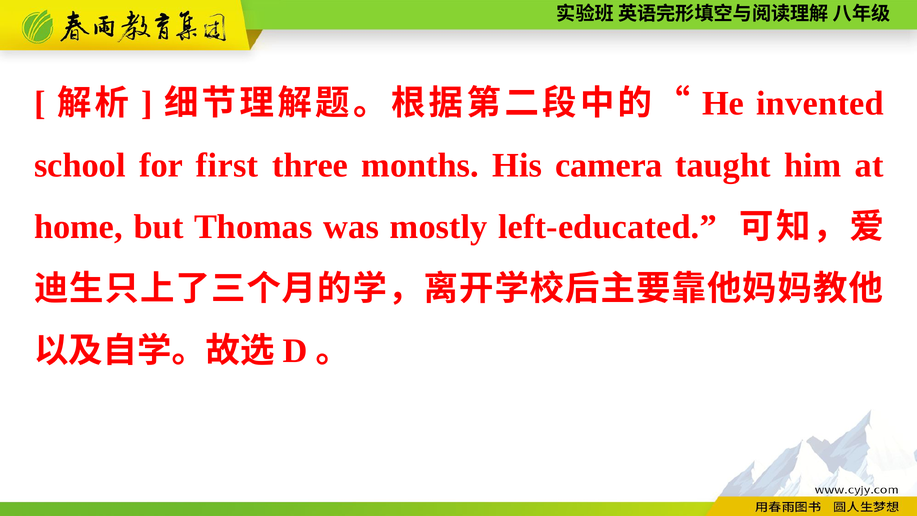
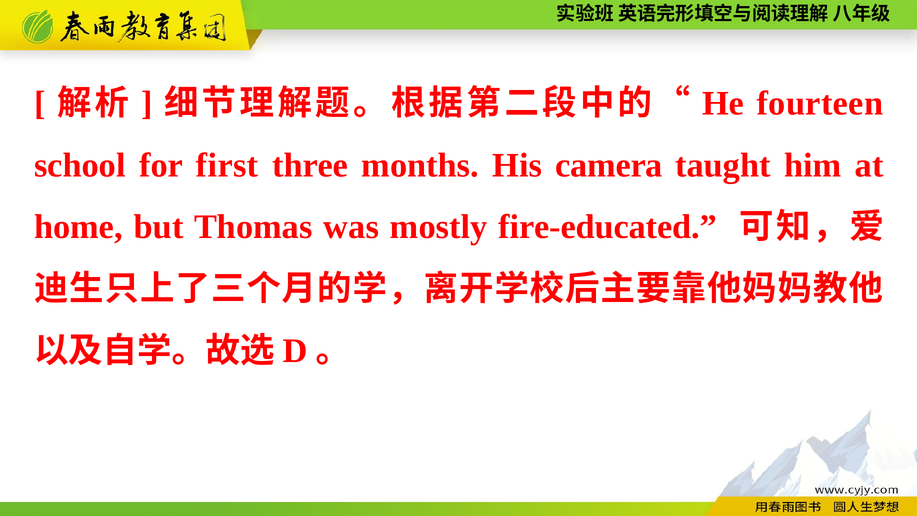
invented: invented -> fourteen (820, 103)
left-educated: left-educated -> fire-educated (608, 227)
